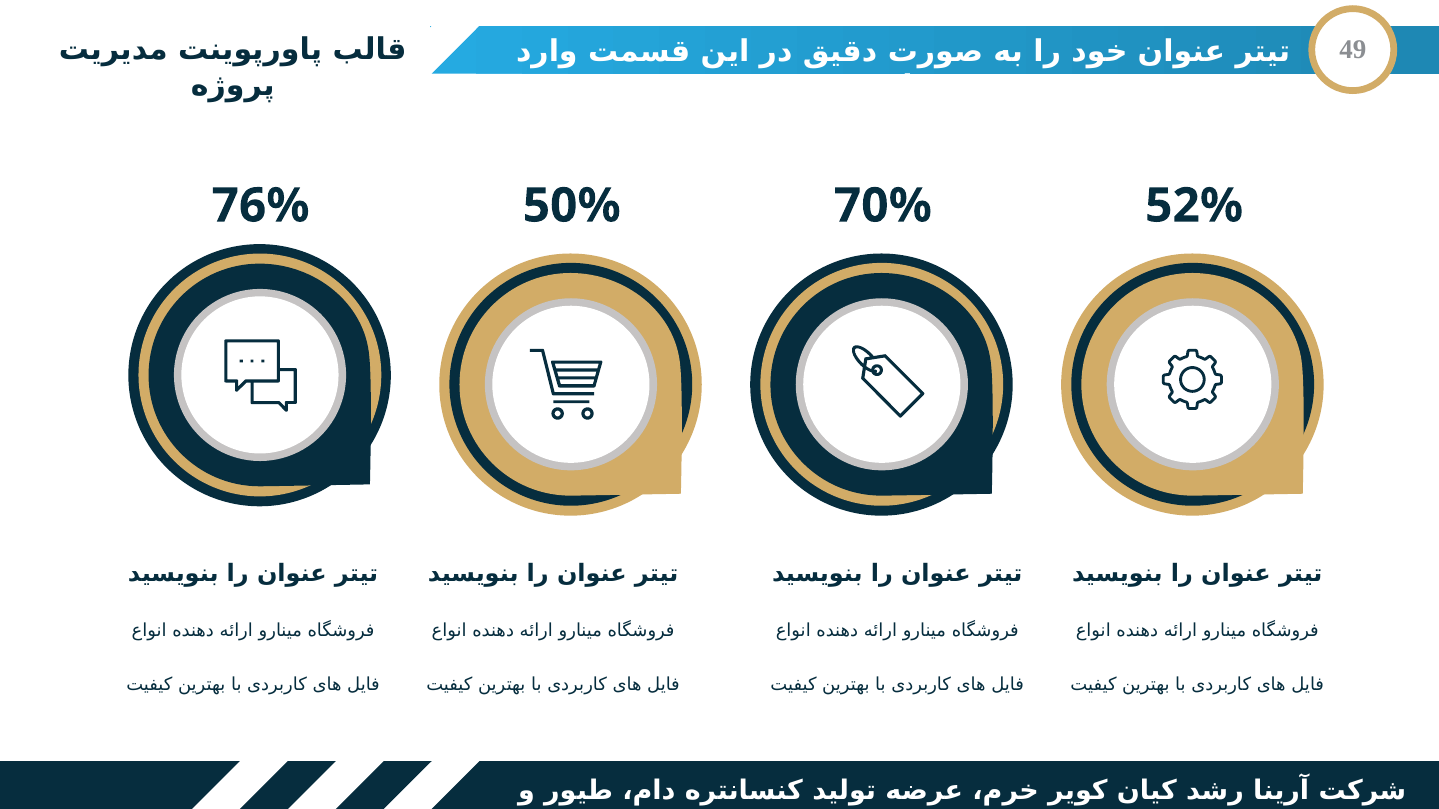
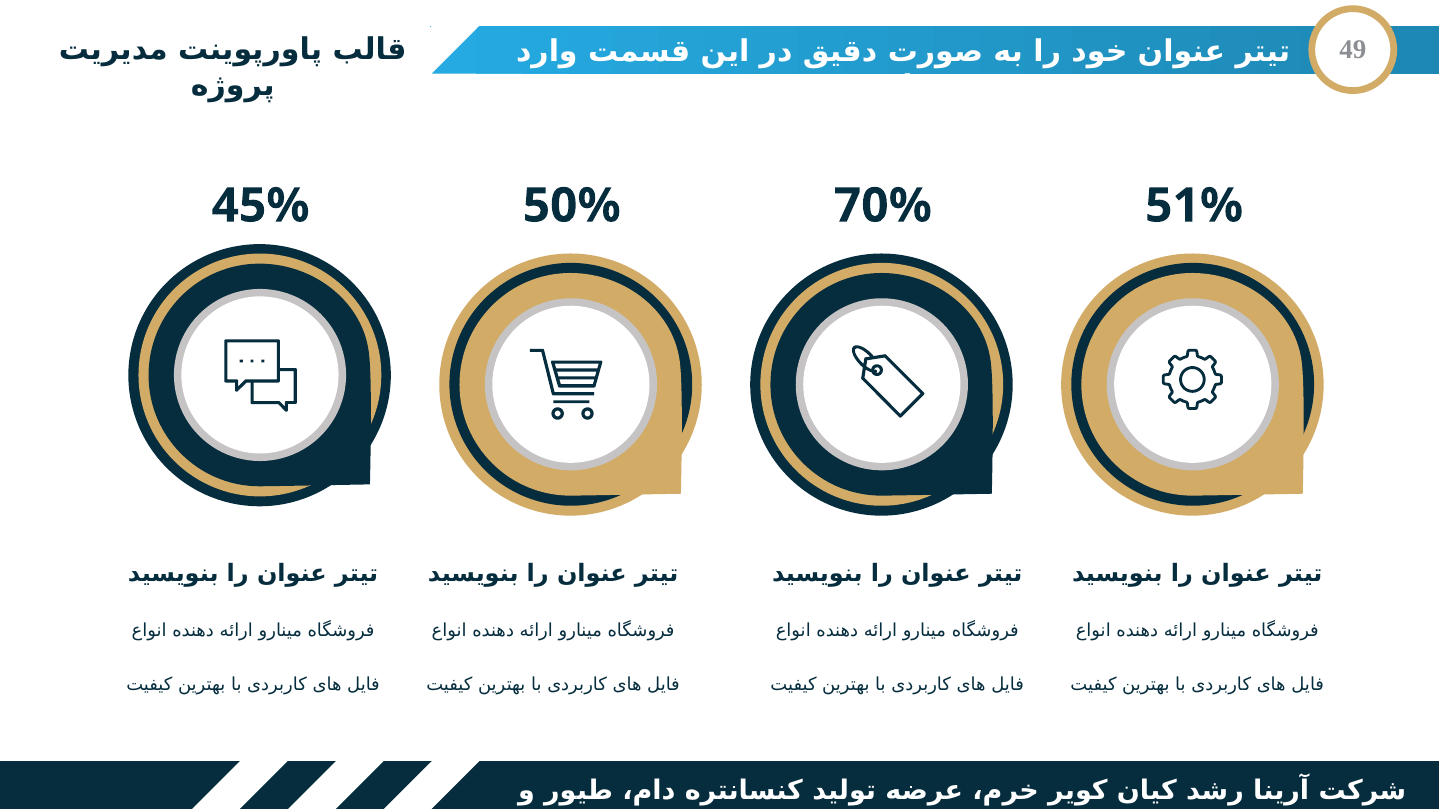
76%: 76% -> 45% (261, 206)
52%: 52% -> 51% (1194, 206)
